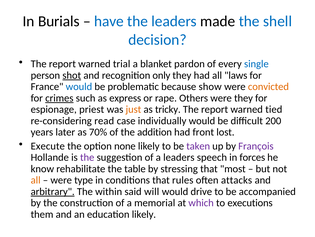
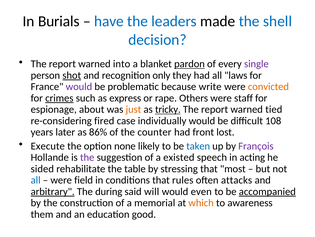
trial: trial -> into (122, 64)
pardon underline: none -> present (189, 64)
single colour: blue -> purple (256, 64)
would colour: blue -> purple (79, 86)
show: show -> write (210, 86)
were they: they -> staff (244, 98)
priest: priest -> about (92, 109)
tricky underline: none -> present (168, 109)
read: read -> fired (104, 120)
200: 200 -> 108 (273, 120)
70%: 70% -> 86% (98, 132)
addition: addition -> counter (154, 132)
taken colour: purple -> blue (198, 146)
a leaders: leaders -> existed (179, 157)
forces: forces -> acting (252, 157)
know: know -> sided (42, 168)
all colour: orange -> blue (36, 180)
type: type -> field (84, 180)
within: within -> during (109, 191)
drive: drive -> even (201, 191)
accompanied underline: none -> present (267, 191)
which colour: purple -> orange (201, 202)
executions: executions -> awareness (250, 202)
education likely: likely -> good (144, 214)
